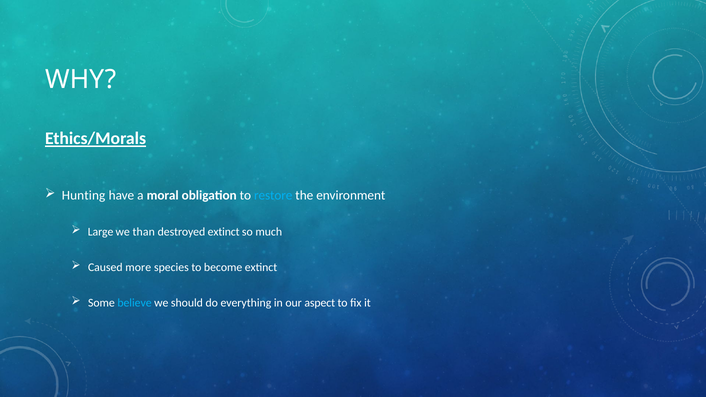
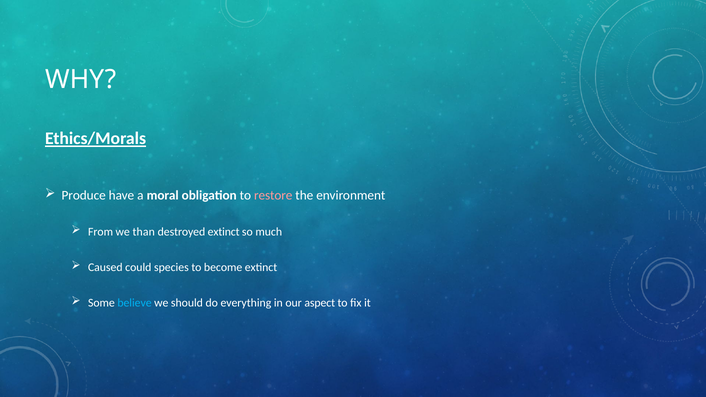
Hunting: Hunting -> Produce (84, 195)
restore colour: light blue -> pink (273, 195)
Large: Large -> From (101, 232)
more: more -> could (138, 267)
